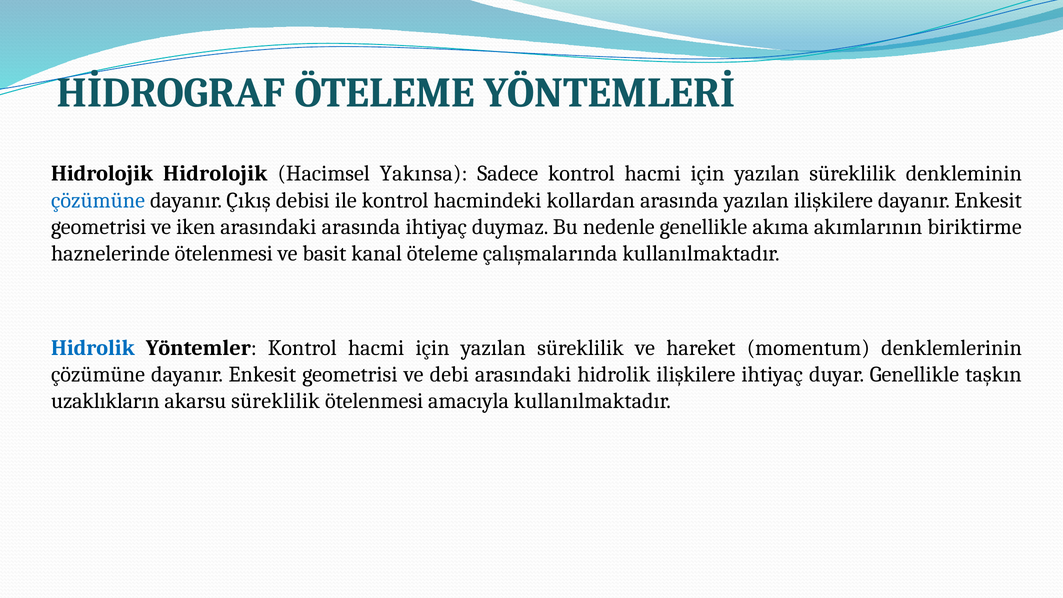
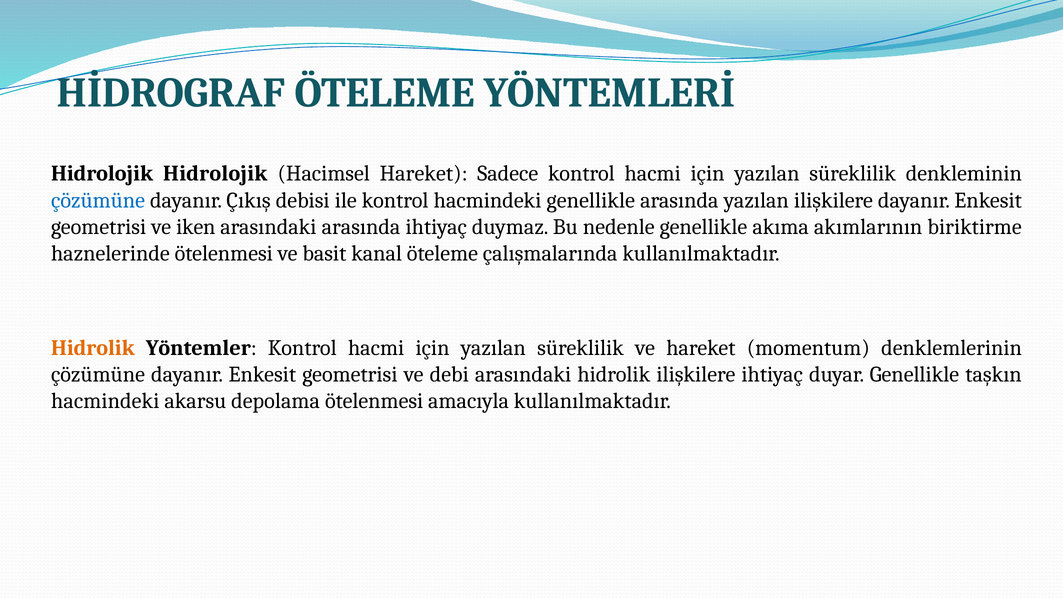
Hacimsel Yakınsa: Yakınsa -> Hareket (424, 174)
hacmindeki kollardan: kollardan -> genellikle (591, 200)
Hidrolik colour: blue -> orange (93, 348)
uzaklıkların: uzaklıkların -> hacmindeki (105, 401)
akarsu süreklilik: süreklilik -> depolama (276, 401)
